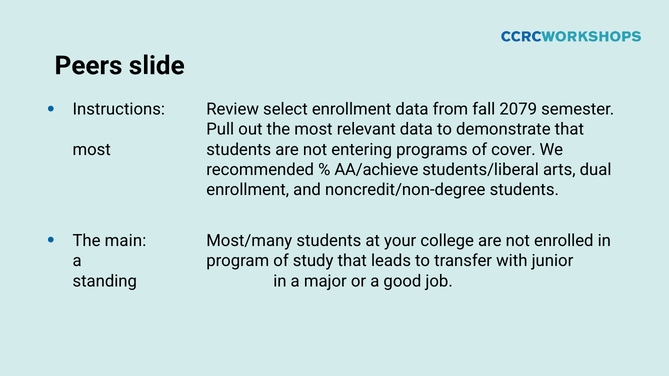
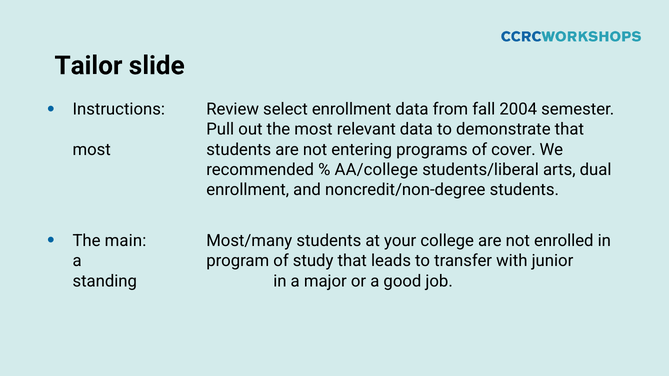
Peers: Peers -> Tailor (89, 66)
2079: 2079 -> 2004 (518, 110)
AA/achieve: AA/achieve -> AA/college (376, 170)
